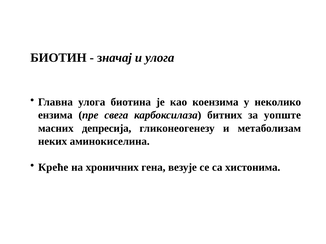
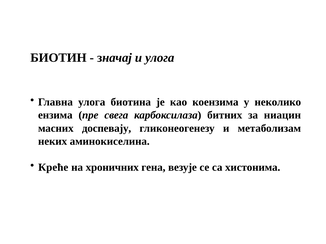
уопште: уопште -> ниацин (282, 115)
депресија: депресија -> доспевају (107, 128)
